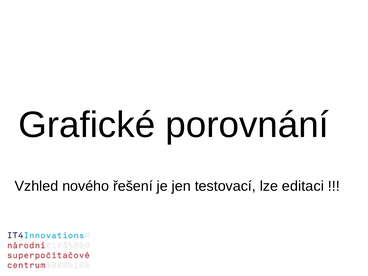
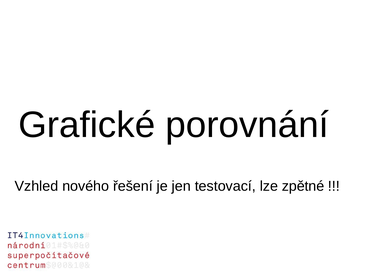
editaci: editaci -> zpětné (303, 186)
